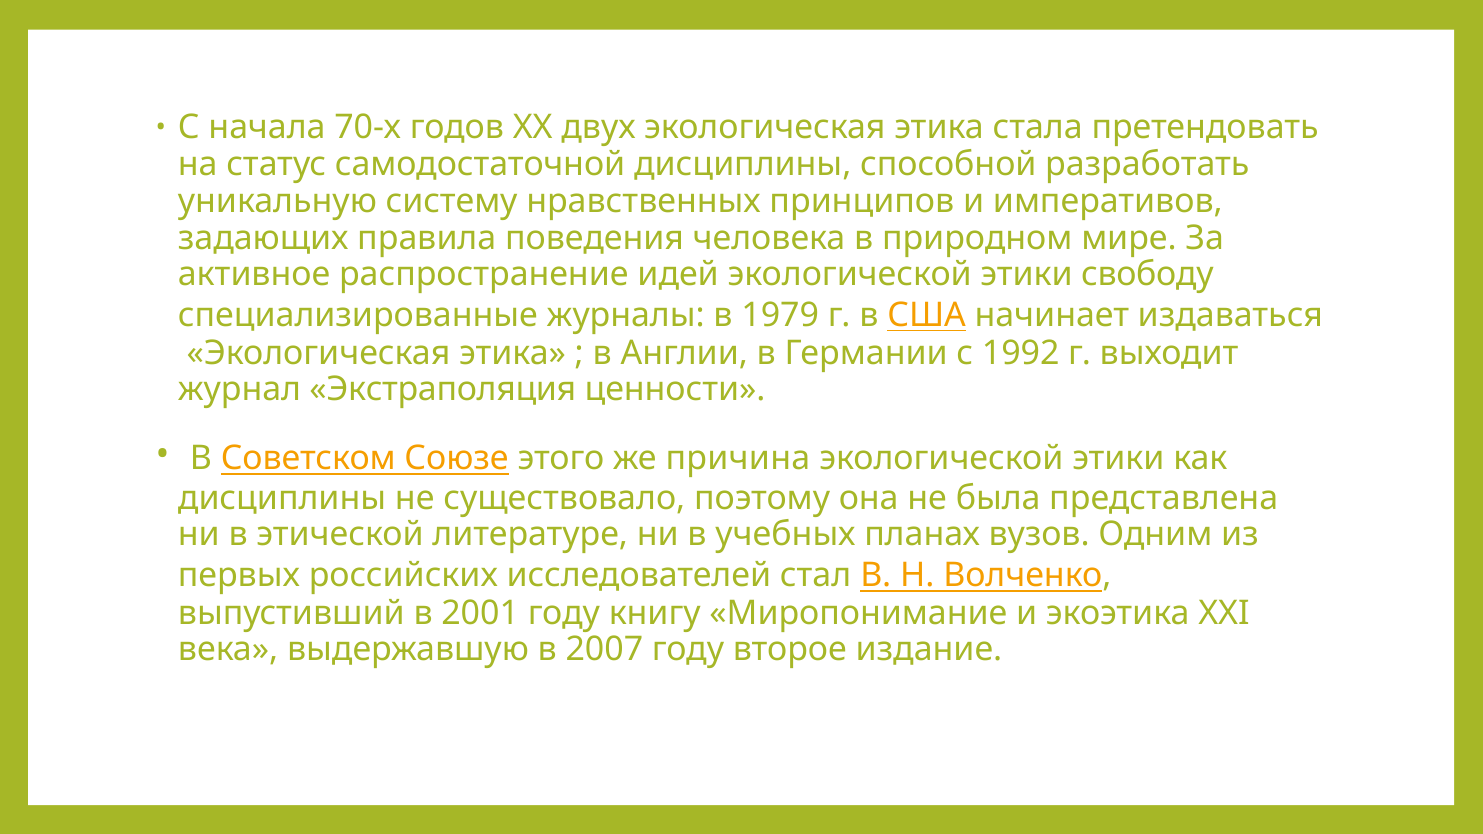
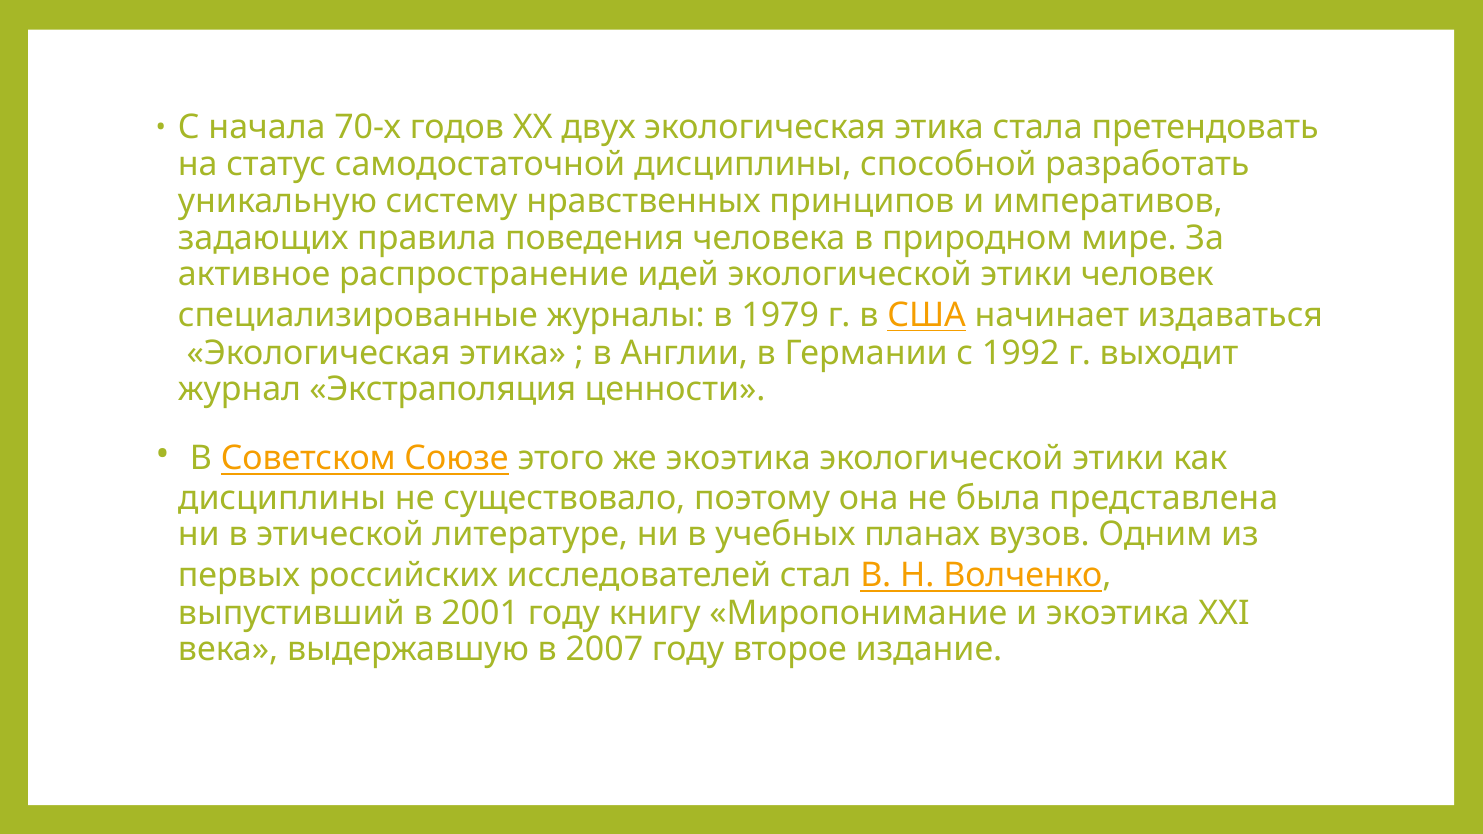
свободу: свободу -> человек (1147, 275)
же причина: причина -> экоэтика (738, 459)
